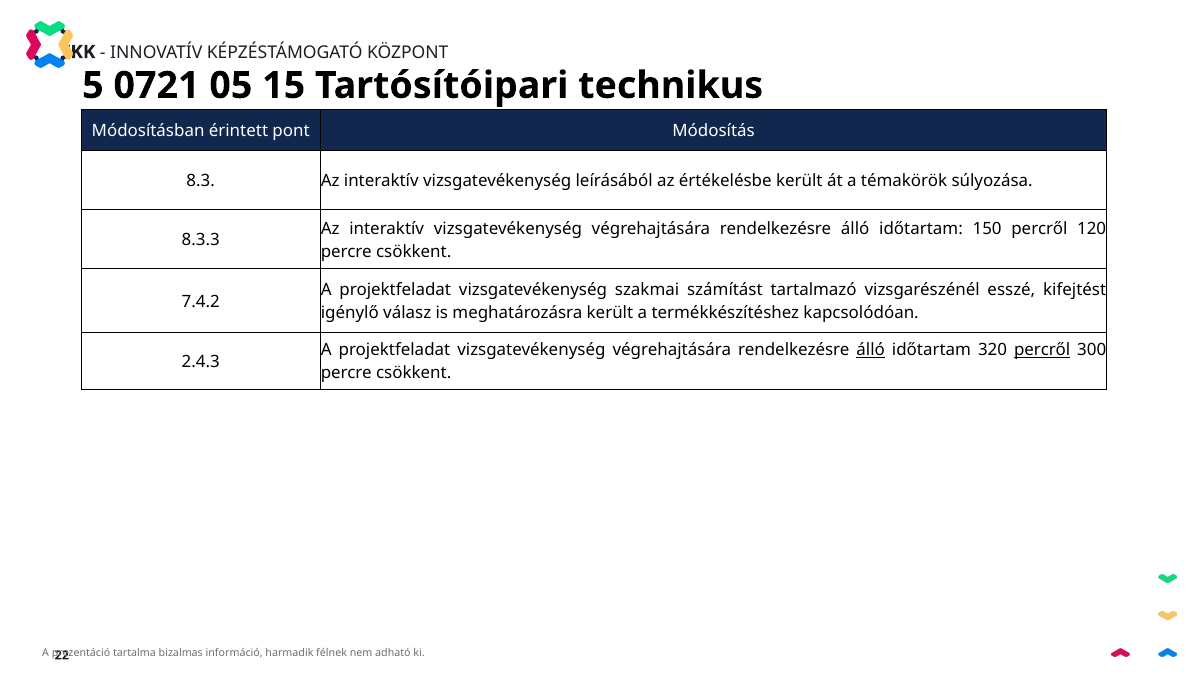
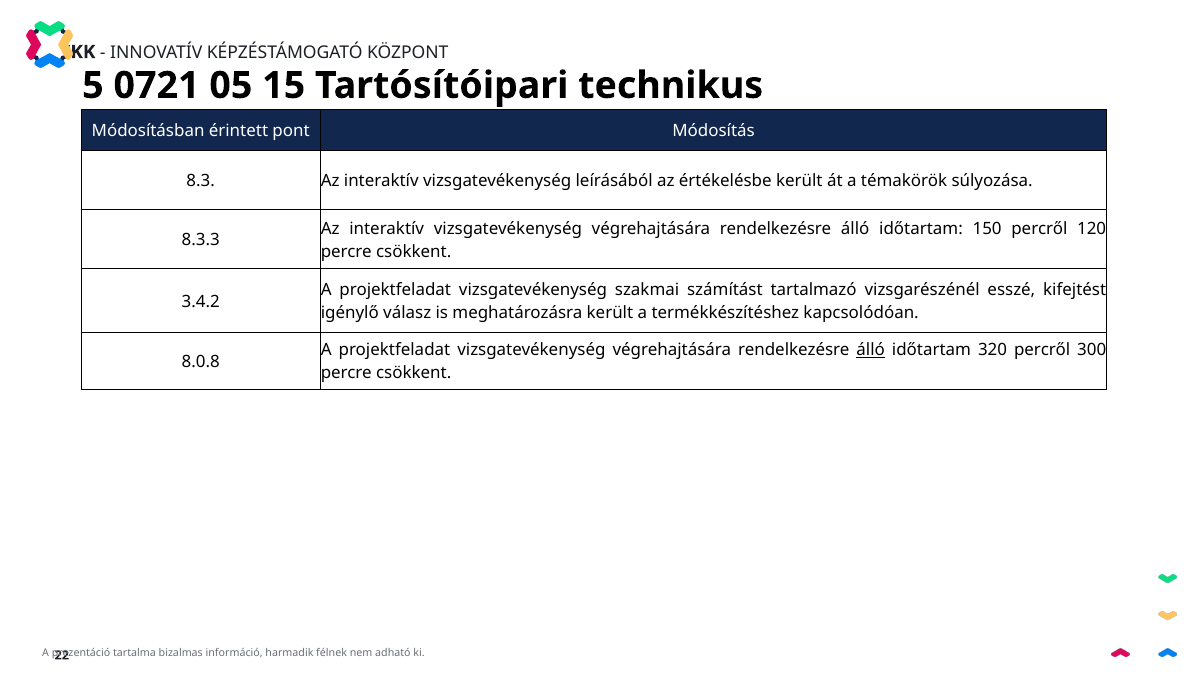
7.4.2: 7.4.2 -> 3.4.2 (201, 302)
percről underline: present -> none (1042, 350)
2.4.3: 2.4.3 -> 8.0.8 (201, 362)
